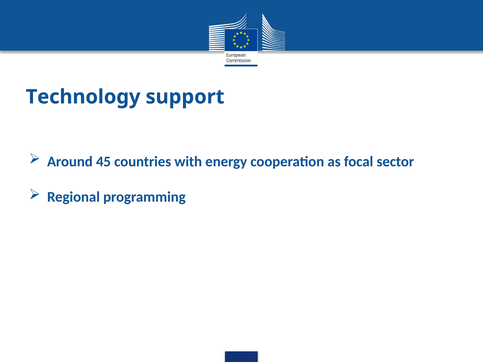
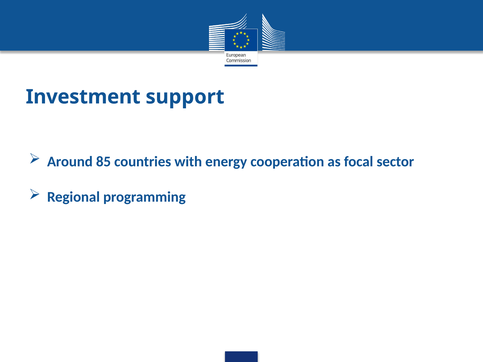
Technology: Technology -> Investment (83, 97)
45: 45 -> 85 (103, 162)
